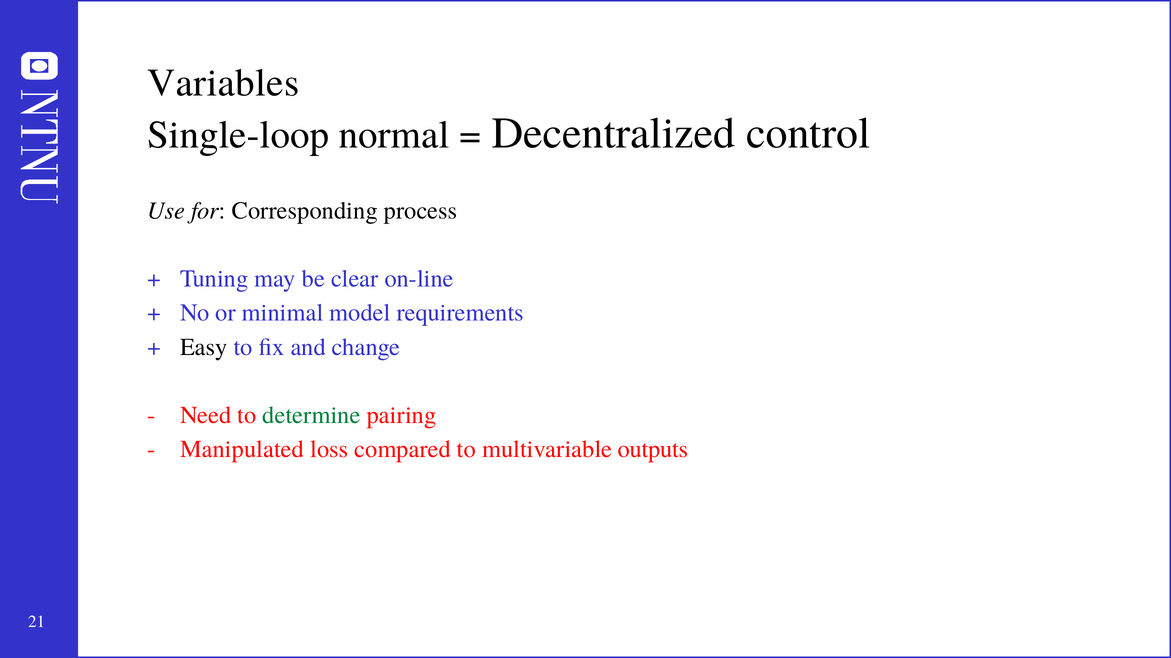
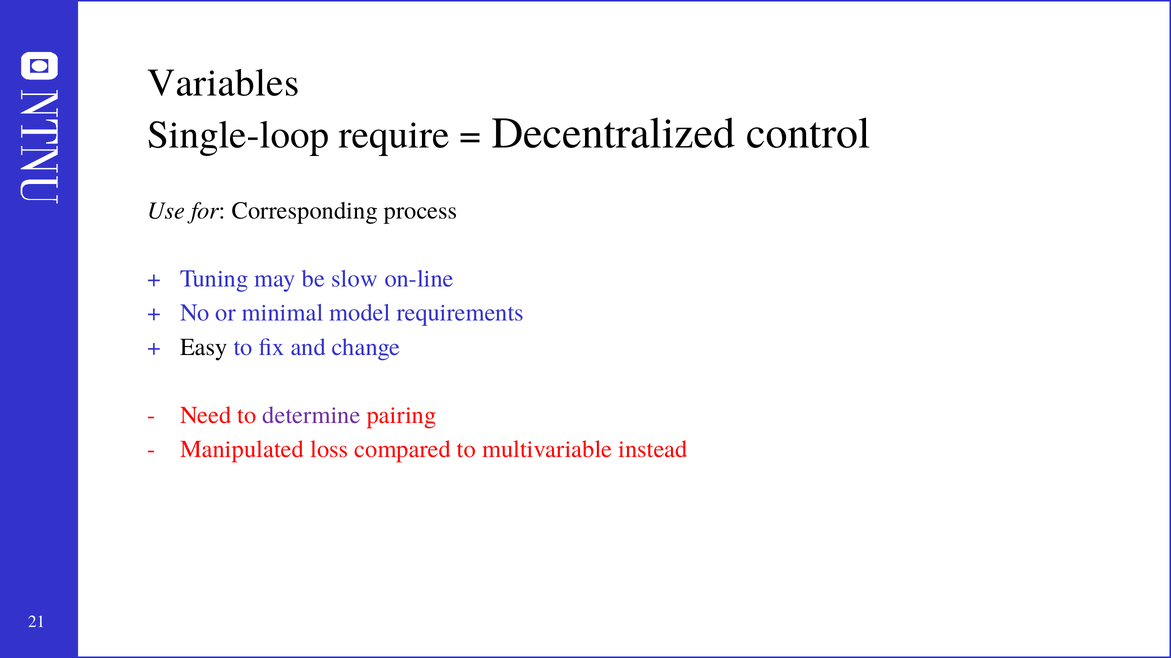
normal: normal -> require (394, 135)
clear: clear -> slow (355, 279)
determine colour: green -> purple (312, 416)
outputs: outputs -> instead (653, 450)
